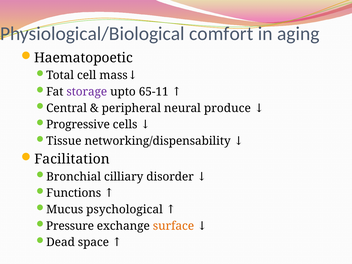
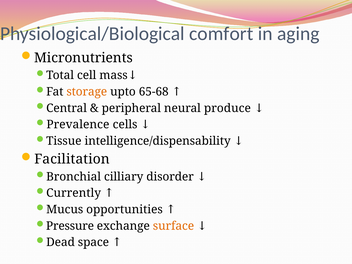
Haematopoetic: Haematopoetic -> Micronutrients (83, 58)
storage colour: purple -> orange (87, 92)
65-11: 65-11 -> 65-68 (154, 92)
Progressive: Progressive -> Prevalence (78, 125)
networking/dispensability: networking/dispensability -> intelligence/dispensability (158, 141)
Functions: Functions -> Currently (74, 193)
psychological: psychological -> opportunities (125, 209)
